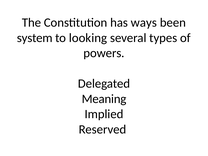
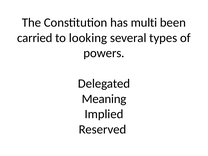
ways: ways -> multi (144, 23)
system: system -> carried (35, 38)
